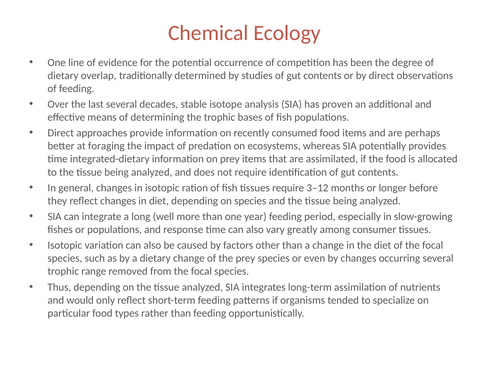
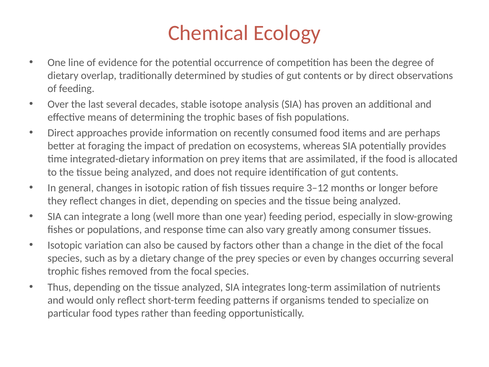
trophic range: range -> fishes (94, 271)
